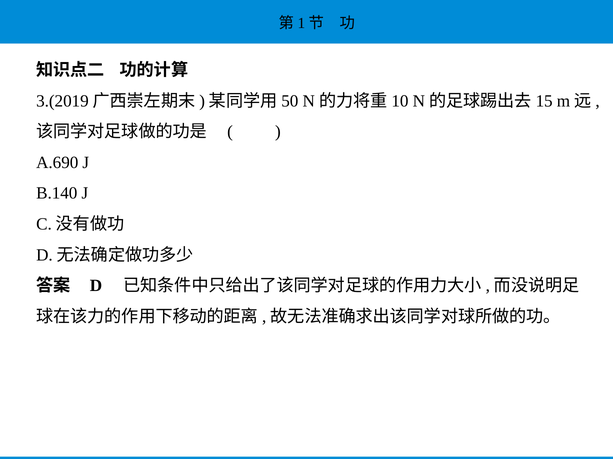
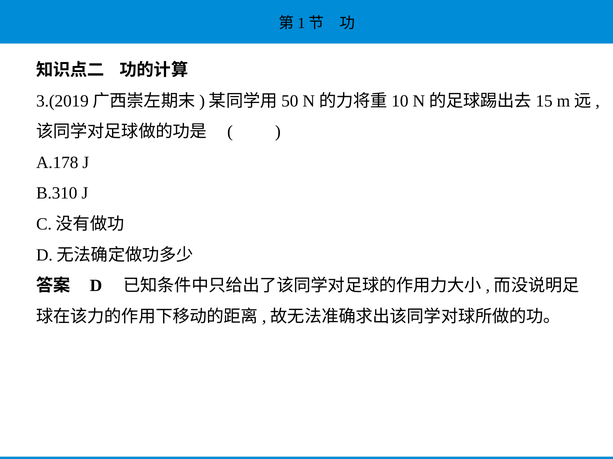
A.690: A.690 -> A.178 (57, 162)
B.140: B.140 -> B.310 (57, 193)
